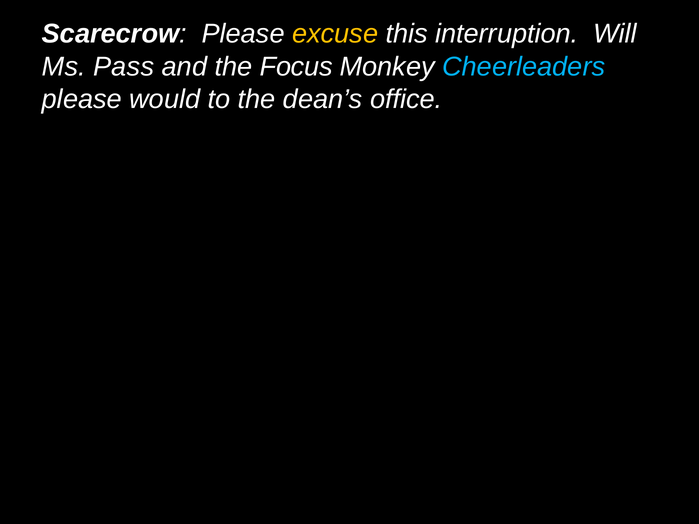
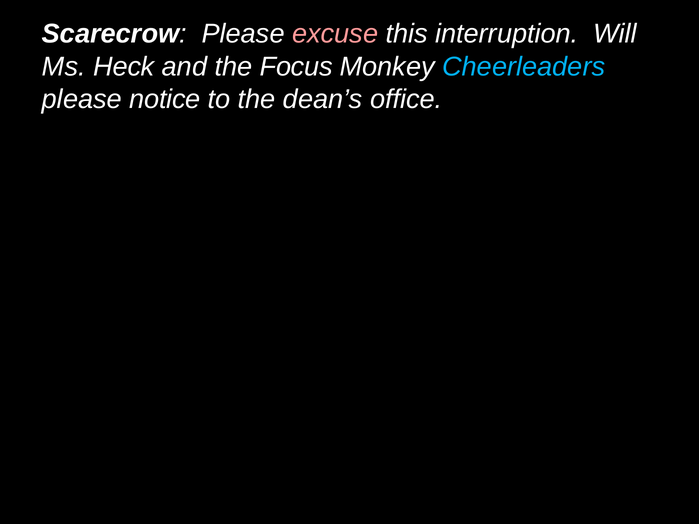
excuse colour: yellow -> pink (335, 34)
Pass: Pass -> Heck (124, 67)
would: would -> notice (165, 99)
